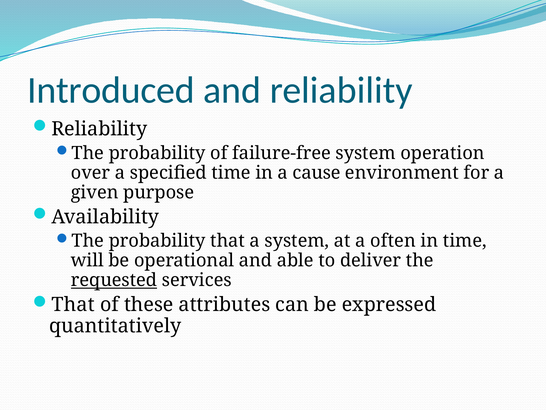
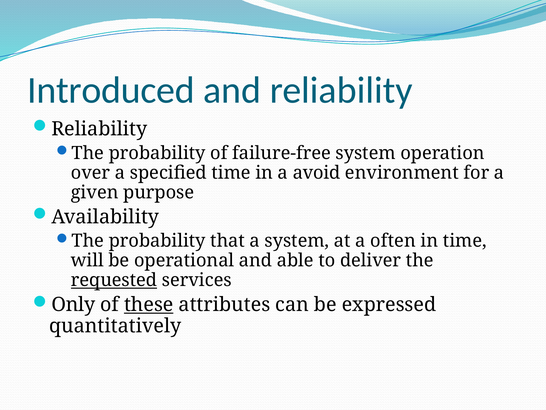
cause: cause -> avoid (317, 173)
That: That -> Only (73, 304)
these underline: none -> present (149, 304)
